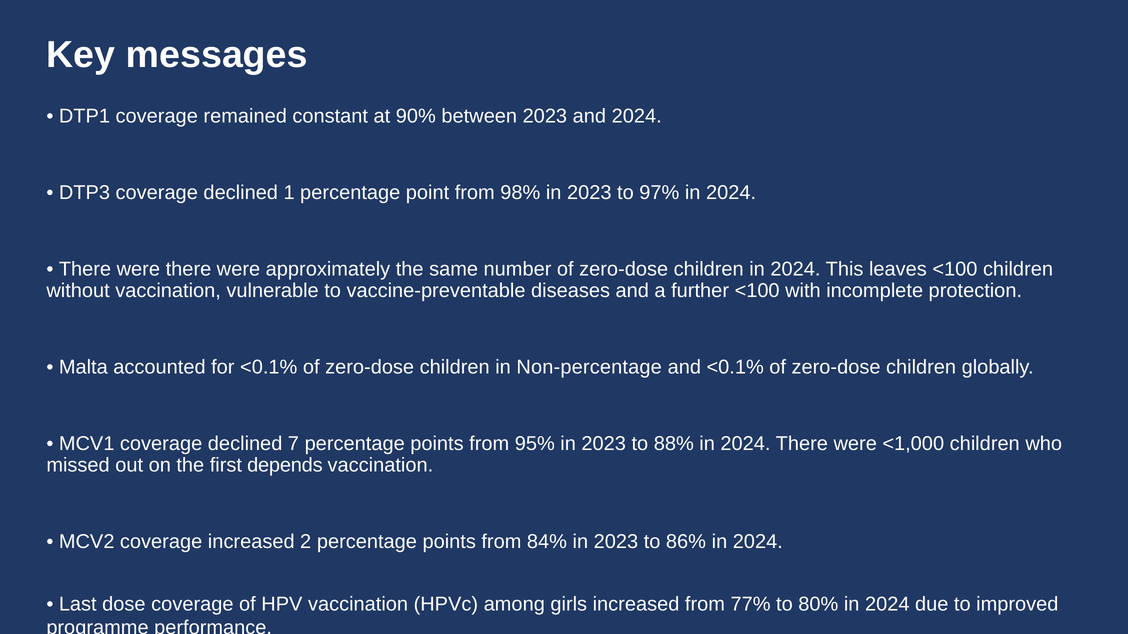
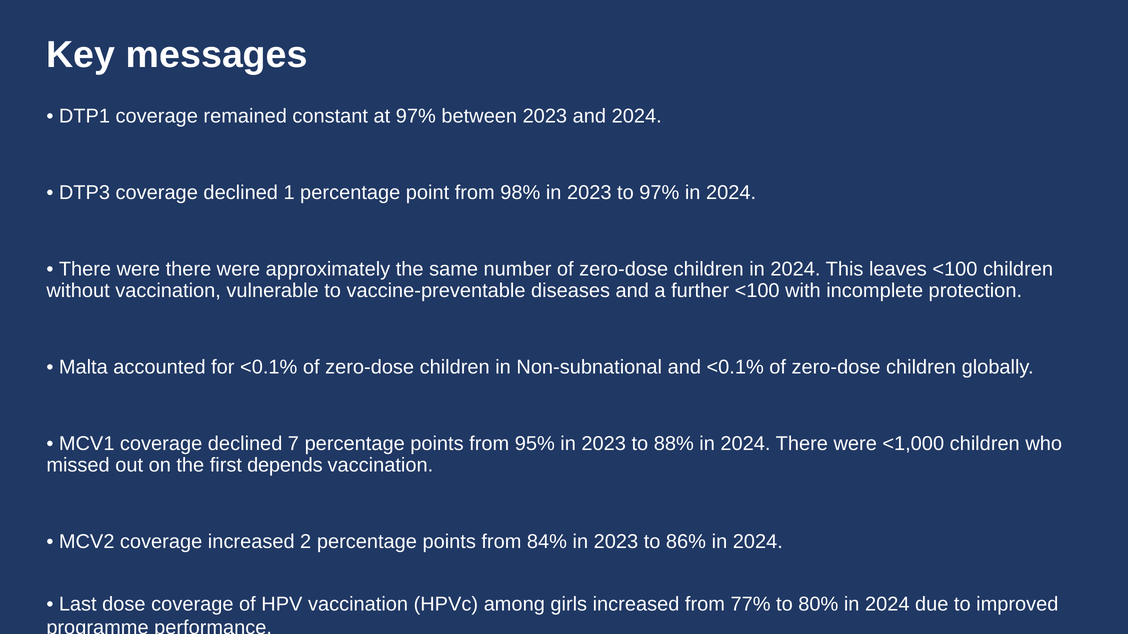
at 90%: 90% -> 97% (416, 116)
Non-percentage: Non-percentage -> Non-subnational (589, 367)
